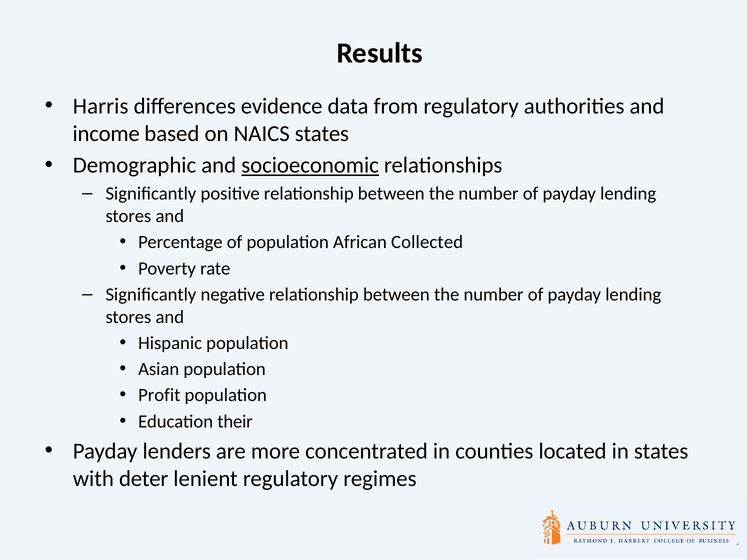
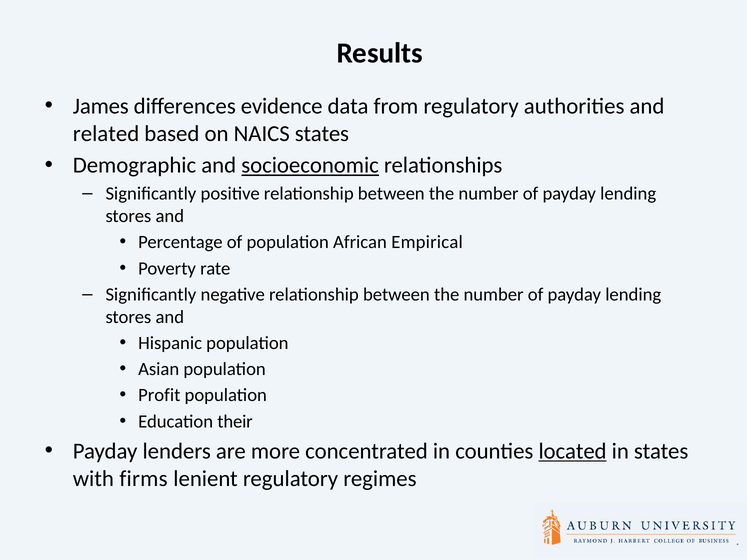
Harris: Harris -> James (101, 106)
income: income -> related (106, 134)
Collected: Collected -> Empirical (427, 242)
located underline: none -> present (573, 451)
deter: deter -> firms (143, 479)
